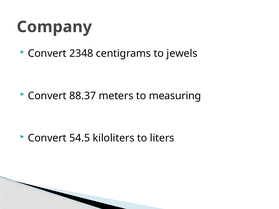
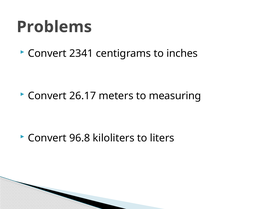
Company: Company -> Problems (54, 27)
2348: 2348 -> 2341 (81, 54)
jewels: jewels -> inches (182, 54)
88.37: 88.37 -> 26.17 (83, 96)
54.5: 54.5 -> 96.8 (80, 138)
